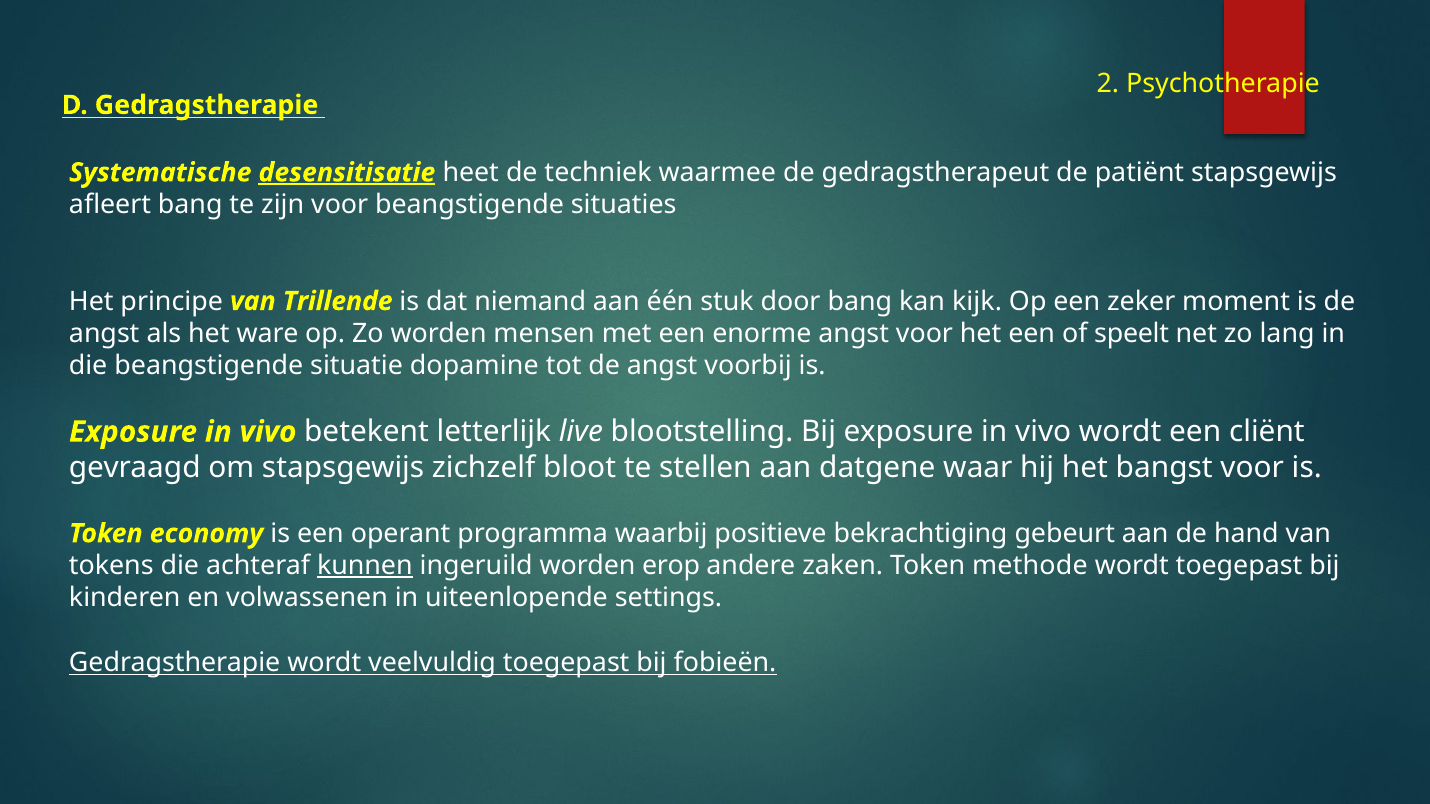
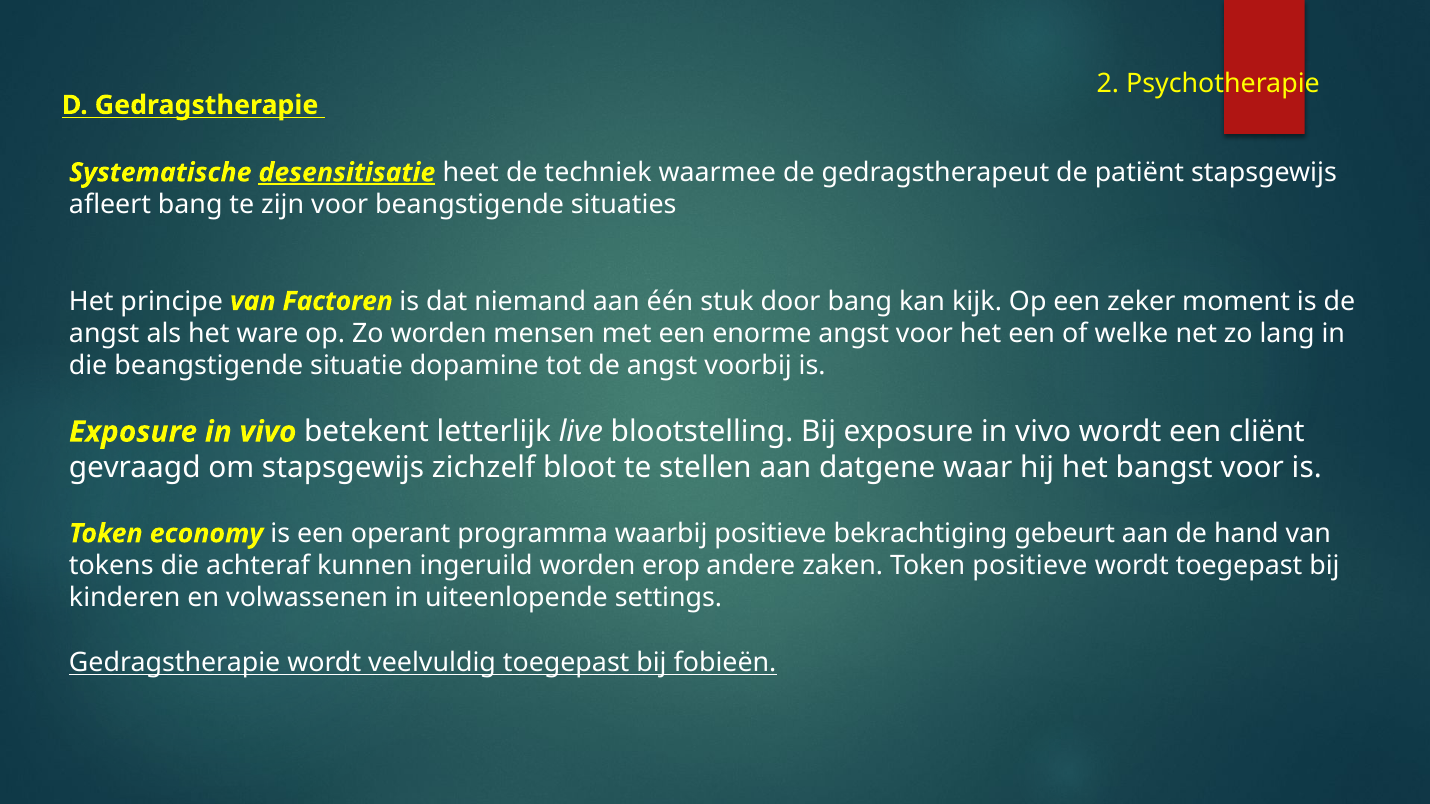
Trillende: Trillende -> Factoren (338, 301)
speelt: speelt -> welke (1131, 334)
kunnen underline: present -> none (365, 566)
Token methode: methode -> positieve (1030, 566)
